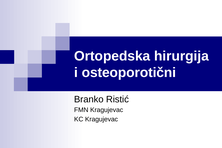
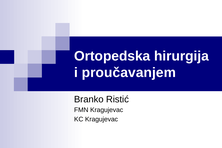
osteoporotični: osteoporotični -> proučavanjem (129, 72)
